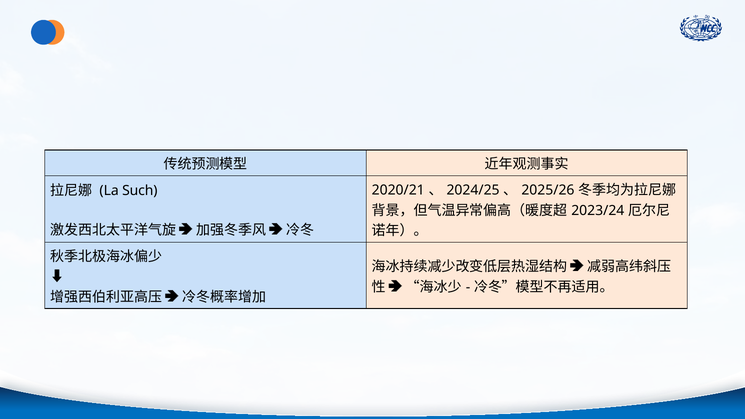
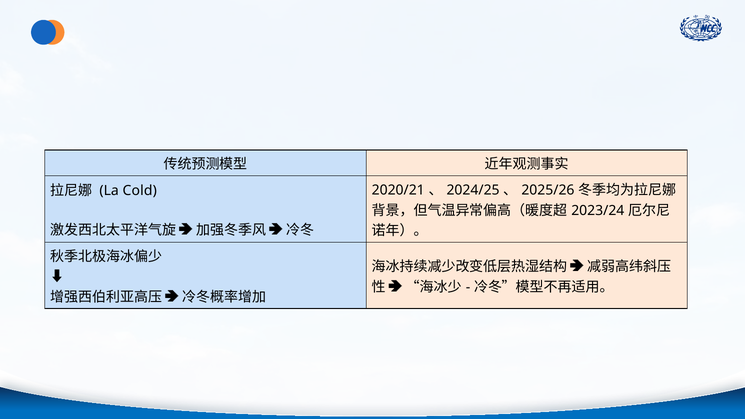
Such: Such -> Cold (140, 191)
